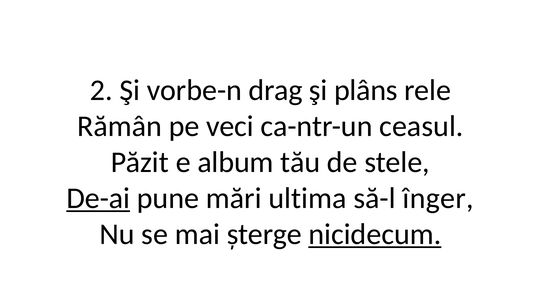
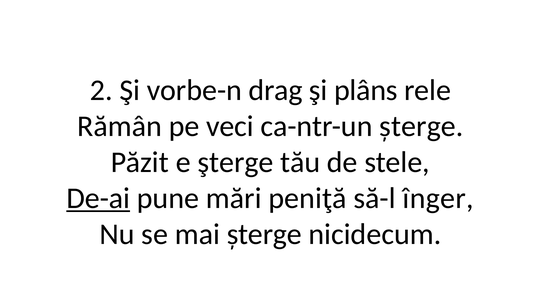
ca-ntr-un ceasul: ceasul -> șterge (421, 126)
album: album -> şterge (235, 162)
ultima: ultima -> peniţă (307, 198)
nicidecum underline: present -> none (375, 234)
